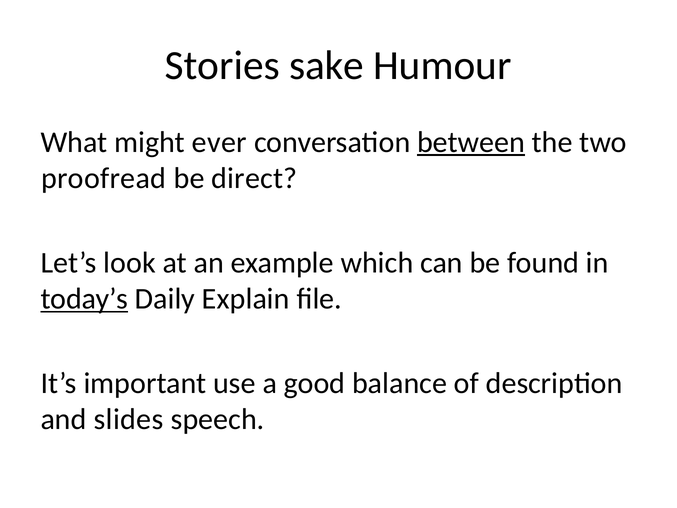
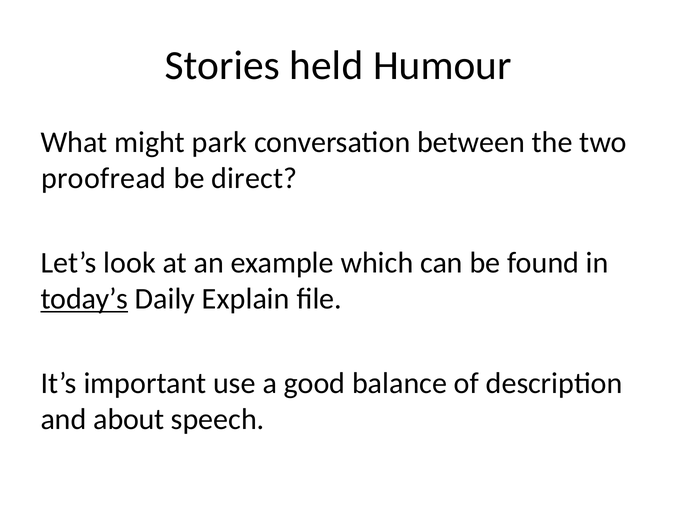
sake: sake -> held (326, 66)
ever: ever -> park (219, 142)
between underline: present -> none (471, 142)
slides: slides -> about (129, 419)
